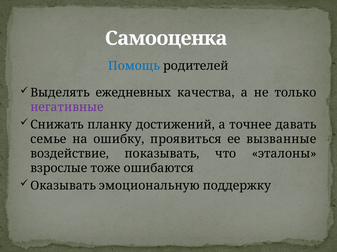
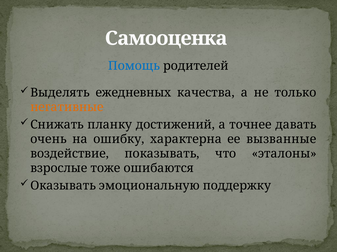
негативные colour: purple -> orange (67, 108)
семье: семье -> очень (48, 140)
проявиться: проявиться -> характерна (186, 140)
